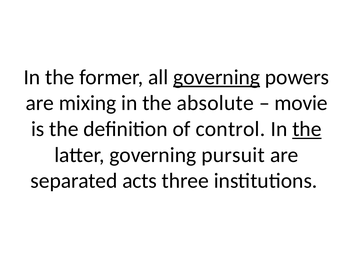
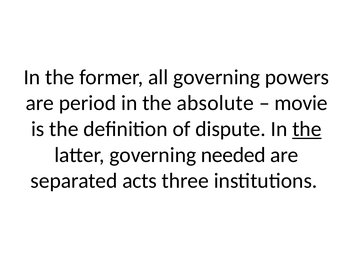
governing underline: present -> none (217, 77)
mixing: mixing -> period (87, 103)
control: control -> dispute (231, 129)
pursuit: pursuit -> needed (233, 155)
